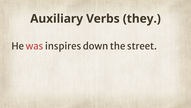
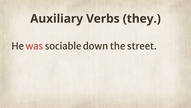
inspires: inspires -> sociable (63, 46)
